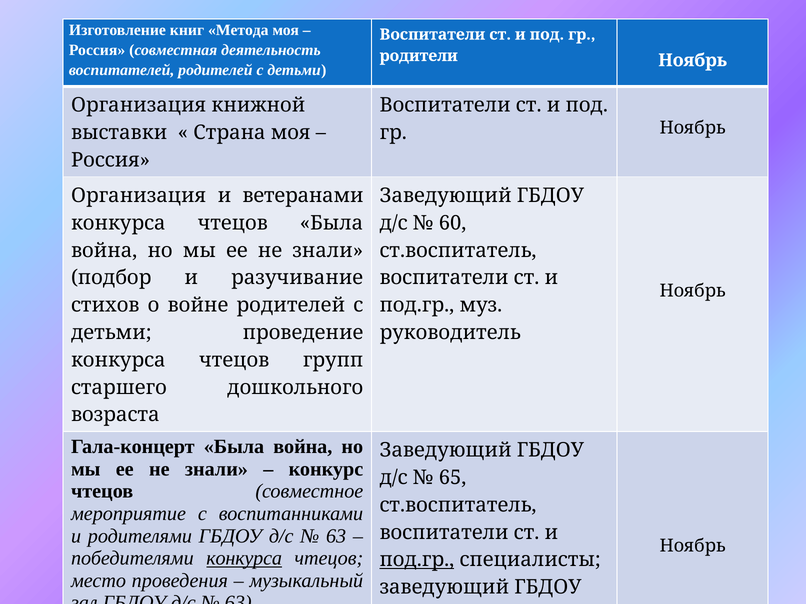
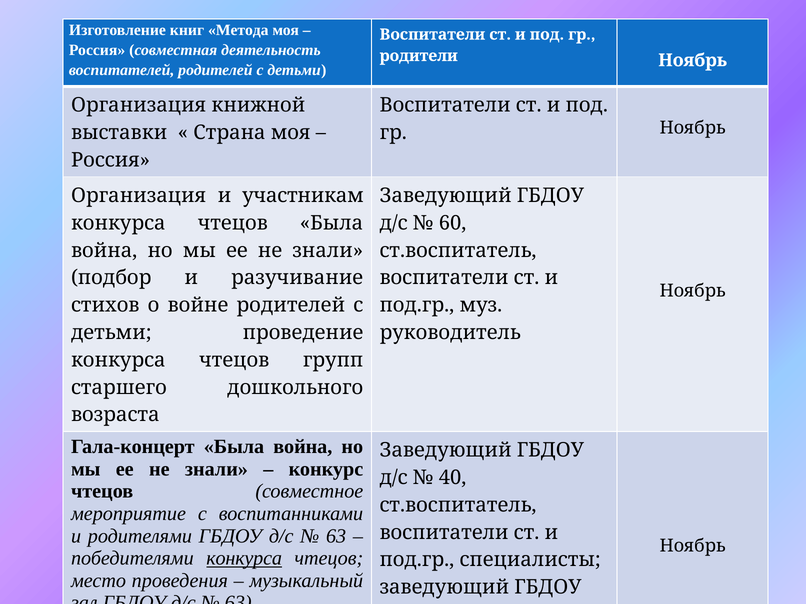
ветеранами: ветеранами -> участникам (303, 196)
65: 65 -> 40 (453, 478)
под.гр underline: present -> none (417, 560)
